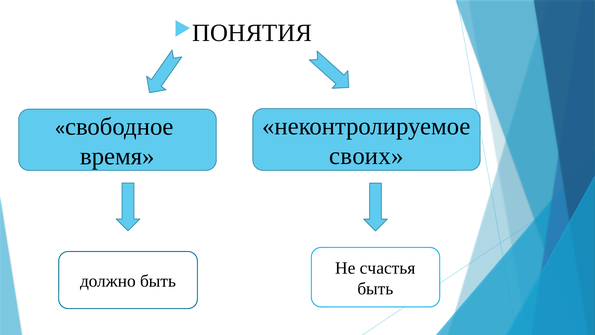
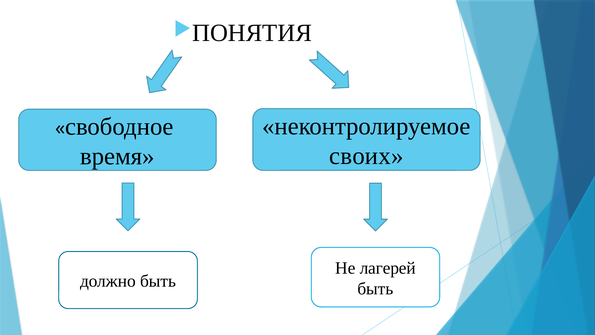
счастья: счастья -> лагерей (388, 268)
